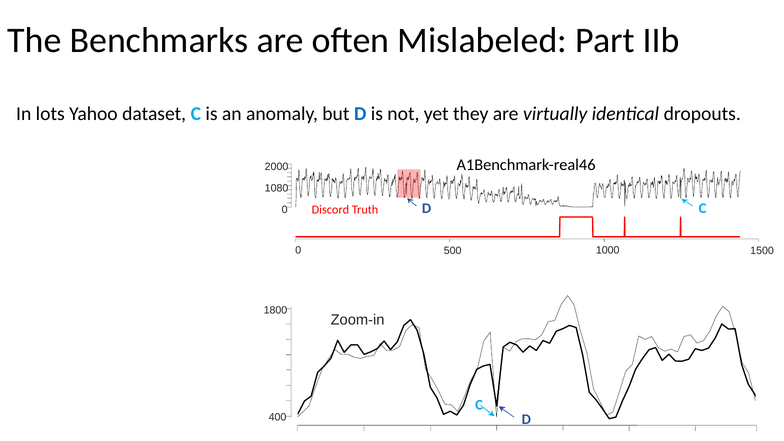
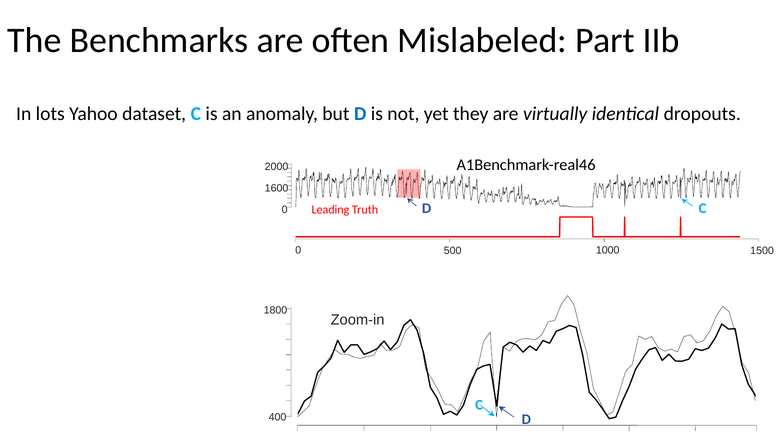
1080: 1080 -> 1600 (277, 188)
Discord: Discord -> Leading (330, 210)
